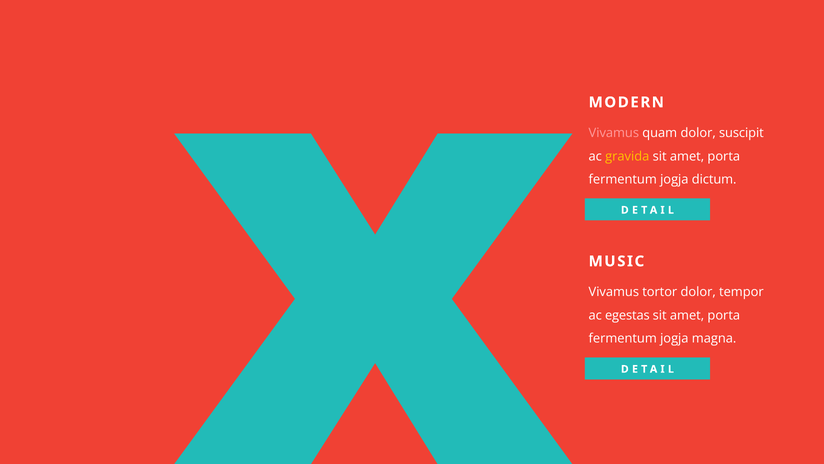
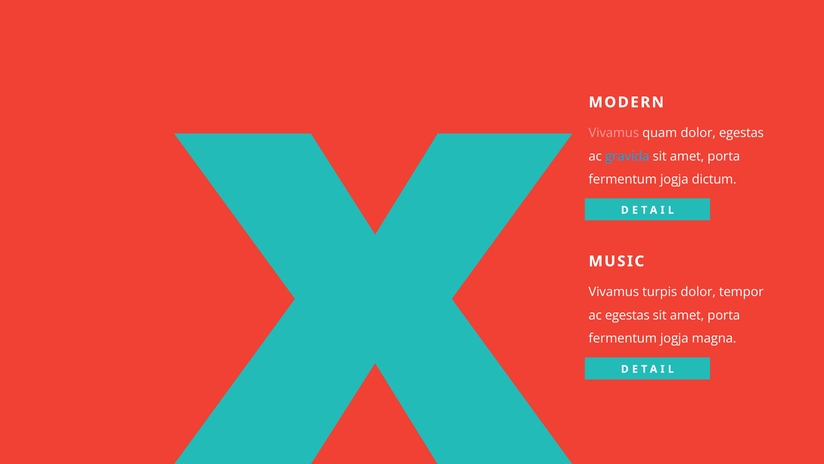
dolor suscipit: suscipit -> egestas (741, 133)
gravida colour: yellow -> light blue (627, 156)
tortor: tortor -> turpis (660, 292)
